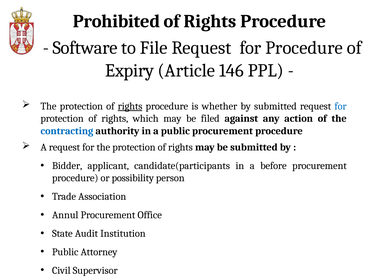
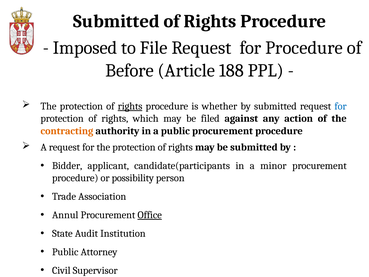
Prohibited: Prohibited -> Submitted (116, 21)
Software: Software -> Imposed (85, 48)
Expiry: Expiry -> Before (130, 71)
146: 146 -> 188 (231, 71)
contracting colour: blue -> orange (67, 131)
before: before -> minor (273, 166)
Office underline: none -> present (150, 215)
